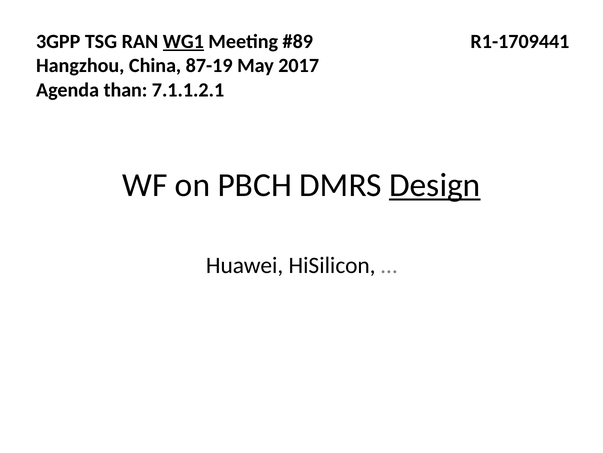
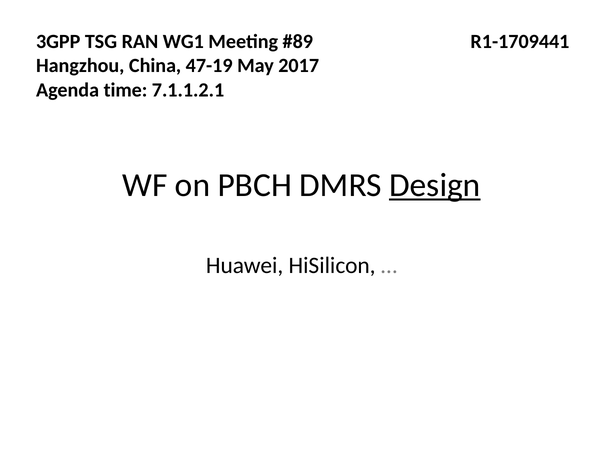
WG1 underline: present -> none (183, 42)
87-19: 87-19 -> 47-19 (209, 66)
than: than -> time (125, 90)
